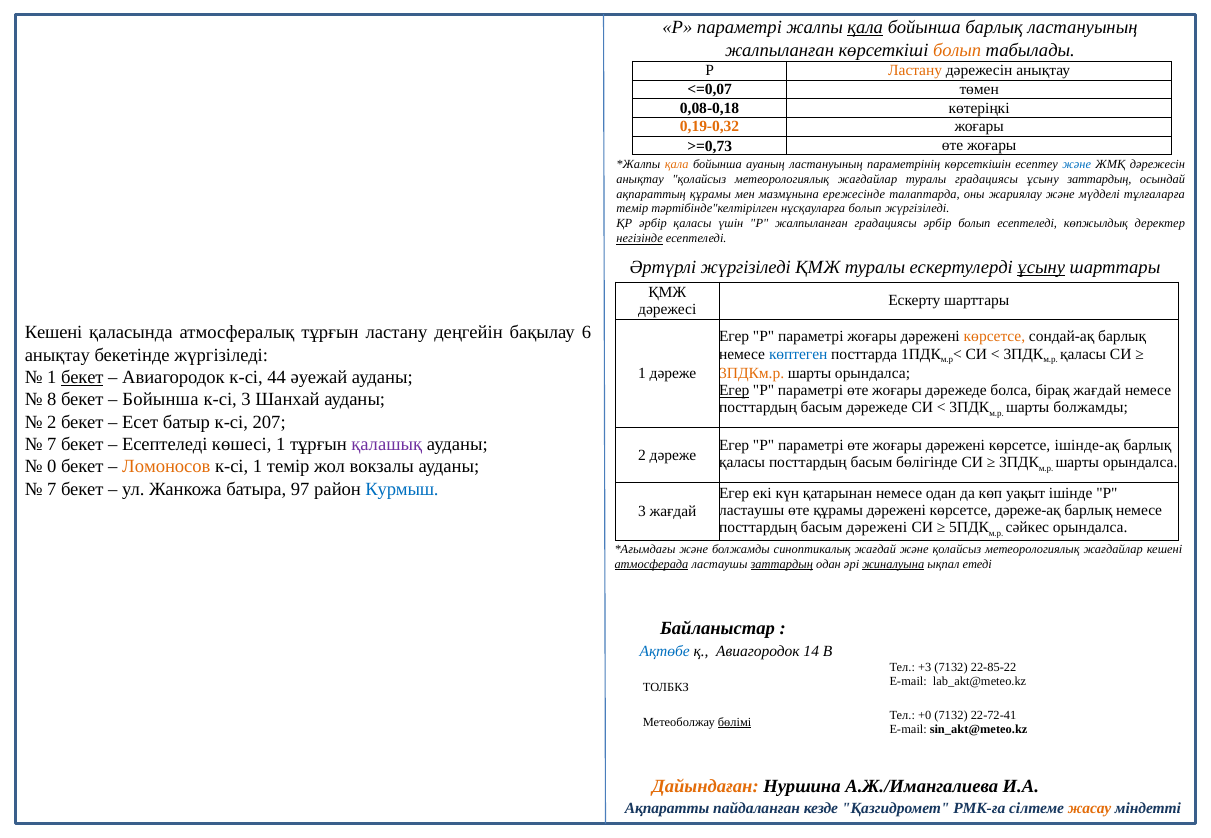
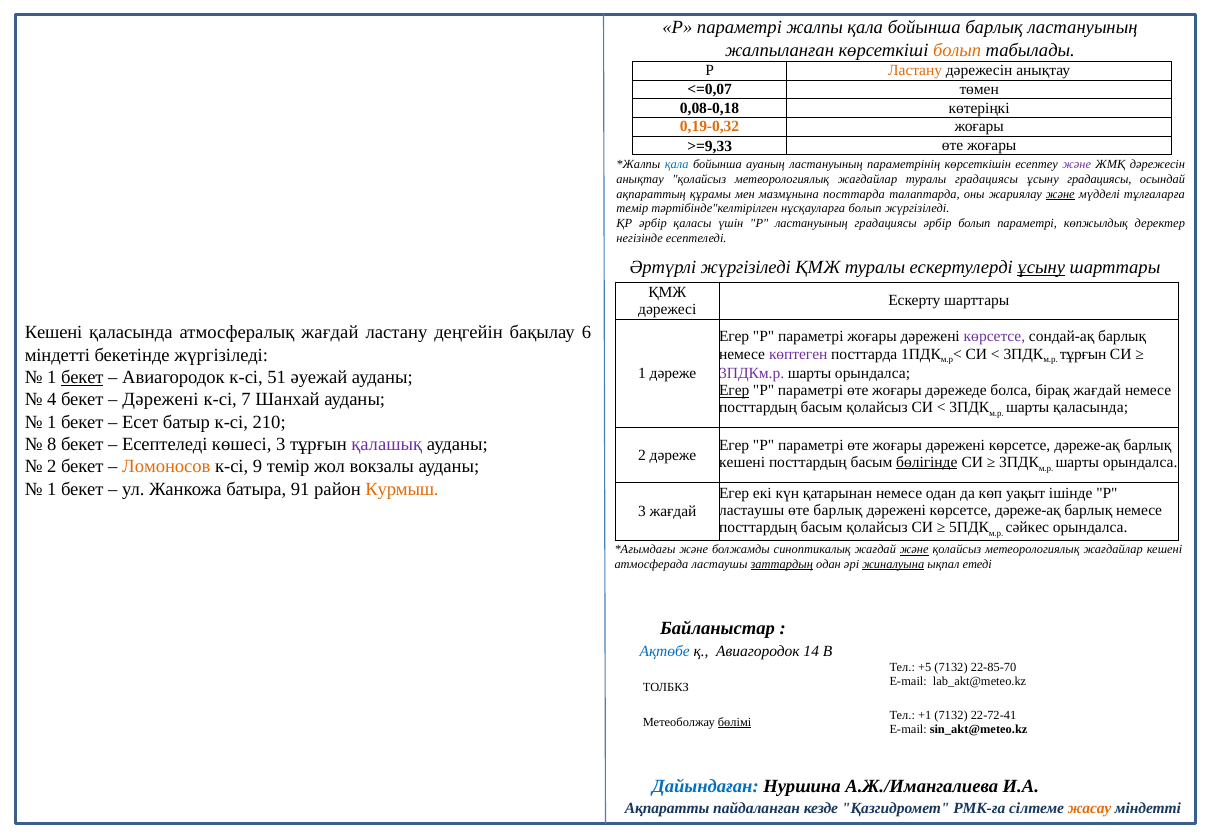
қала underline: present -> none (865, 28)
>=0,73: >=0,73 -> >=9,33 (710, 146)
қала colour: orange -> blue (677, 164)
және colour: blue -> purple (1077, 164)
ұсыну заттардың: заттардың -> градациясы (1099, 179)
мазмұнына ережесінде: ережесінде -> посттарда (854, 194)
және underline: none -> present (1060, 194)
Р жалпыланған: жалпыланған -> ластануының (811, 224)
болып есептеледі: есептеледі -> параметрі (1027, 224)
негізінде underline: present -> none (640, 239)
атмосфералық тұрғын: тұрғын -> жағдай (330, 333)
көрсетсе colour: orange -> purple (994, 337)
анықтау: анықтау -> міндетті (57, 355)
көптеген colour: blue -> purple (798, 354)
қаласы: қаласы -> тұрғын (1083, 354)
3ПДКм.р colour: orange -> purple (752, 374)
44: 44 -> 51 (277, 377)
8: 8 -> 4 (52, 400)
Бойынша: Бойынша -> Дәрежені (160, 400)
к-сі 3: 3 -> 7 (246, 400)
дәрежеде: дәрежеде -> қолайсыз (877, 408)
шарты болжамды: болжамды -> қаласында (1091, 408)
2: 2 -> 1 (52, 422)
207: 207 -> 210 (269, 422)
7: 7 -> 8 (52, 445)
көшесі 1: 1 -> 3 (281, 445)
жоғары дәрежені көрсетсе ішінде-ақ: ішінде-ақ -> дәреже-ақ (1087, 445)
қаласы: қаласы -> кешені (742, 462)
бөлігінде underline: none -> present (927, 462)
0: 0 -> 2 (52, 467)
к-сі 1: 1 -> 9 (258, 467)
7: 7 -> 1 (52, 489)
97: 97 -> 91 (300, 489)
Курмыш colour: blue -> orange (402, 489)
өте құрамы: құрамы -> барлық (838, 510)
дәрежені: дәрежені -> қолайсыз (877, 527)
және underline: none -> present (914, 550)
атмосферада underline: present -> none (651, 565)
+3: +3 -> +5 (925, 667)
22-85-22: 22-85-22 -> 22-85-70 (994, 667)
+0: +0 -> +1 (925, 716)
Дайындаған colour: orange -> blue (705, 786)
